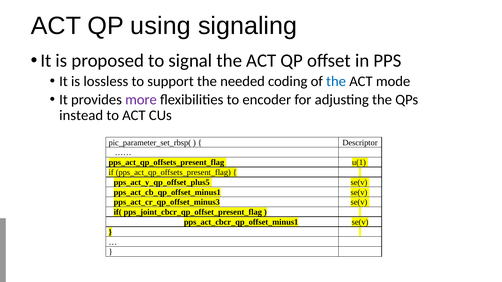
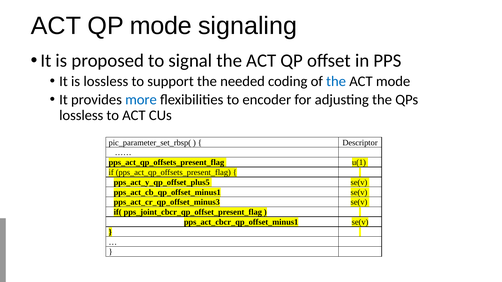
QP using: using -> mode (161, 26)
more colour: purple -> blue (141, 100)
instead: instead -> lossless (81, 116)
